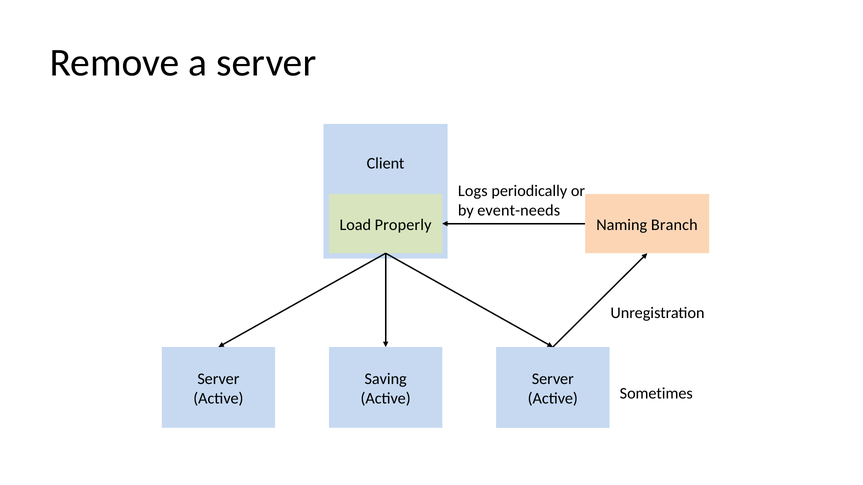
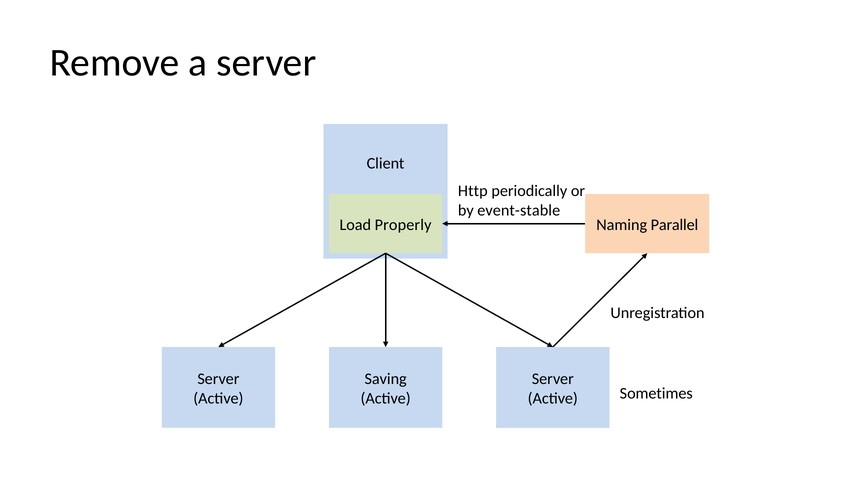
Logs: Logs -> Http (473, 191)
event-needs: event-needs -> event-stable (519, 211)
Branch: Branch -> Parallel (674, 225)
